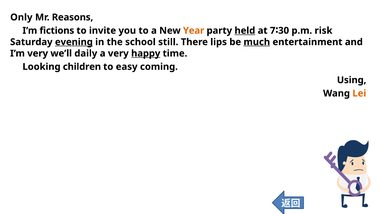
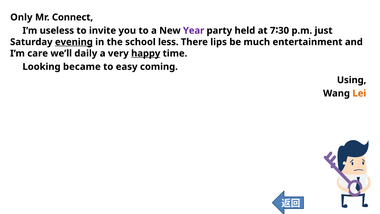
Reasons: Reasons -> Connect (73, 17)
fictions: fictions -> useless (57, 31)
Year colour: orange -> purple (194, 31)
held underline: present -> none (245, 31)
risk: risk -> just (324, 31)
still: still -> less (168, 42)
much underline: present -> none (257, 42)
I’m very: very -> care (38, 53)
children: children -> became (82, 67)
